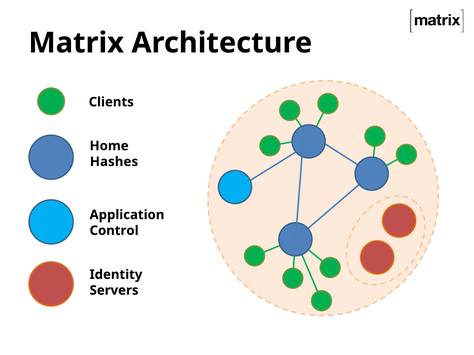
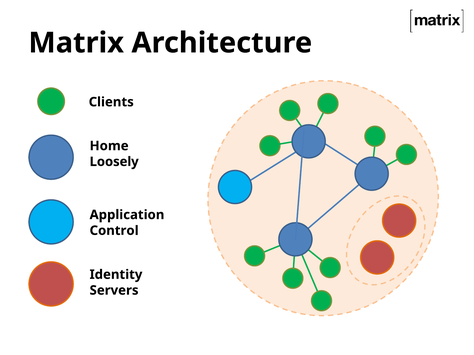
Hashes: Hashes -> Loosely (114, 162)
